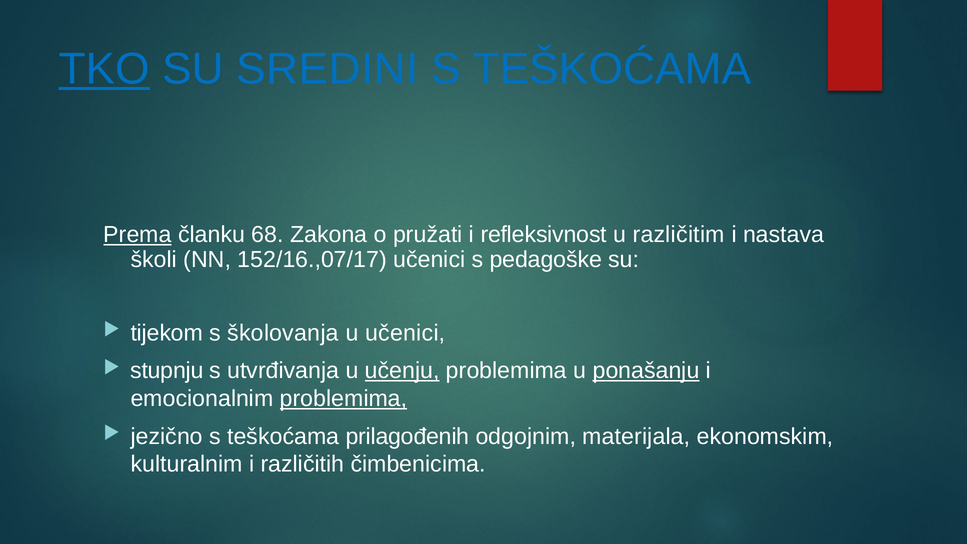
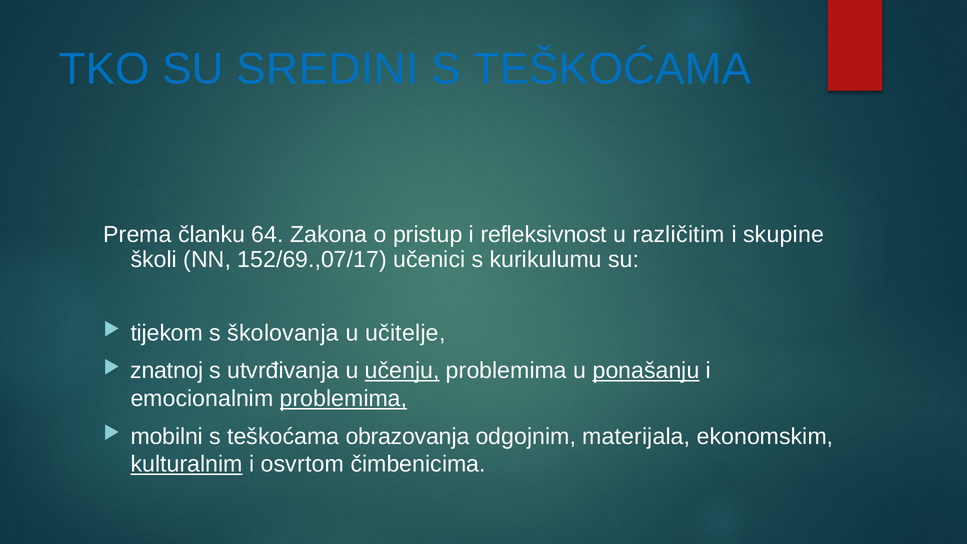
TKO underline: present -> none (104, 69)
Prema underline: present -> none (138, 235)
68: 68 -> 64 (268, 235)
pružati: pružati -> pristup (428, 235)
nastava: nastava -> skupine (784, 235)
152/16.,07/17: 152/16.,07/17 -> 152/69.,07/17 (312, 260)
pedagoške: pedagoške -> kurikulumu (546, 260)
u učenici: učenici -> učitelje (405, 333)
stupnju: stupnju -> znatnoj (167, 371)
jezično: jezično -> mobilni (167, 436)
prilagođenih: prilagođenih -> obrazovanja (407, 436)
kulturalnim underline: none -> present (187, 464)
različitih: različitih -> osvrtom (302, 464)
